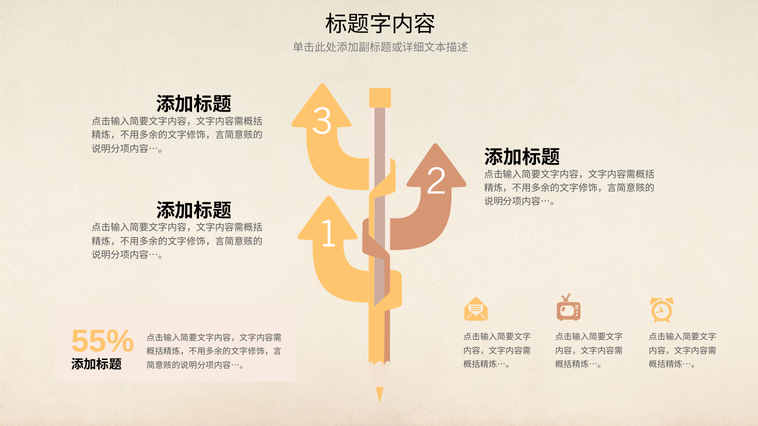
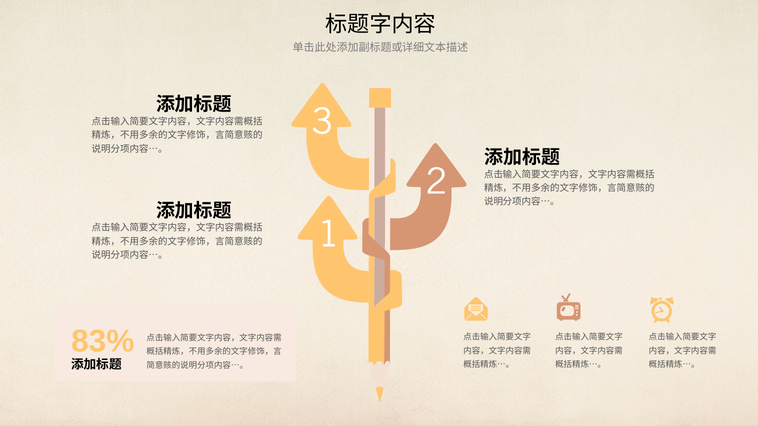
55%: 55% -> 83% (103, 342)
